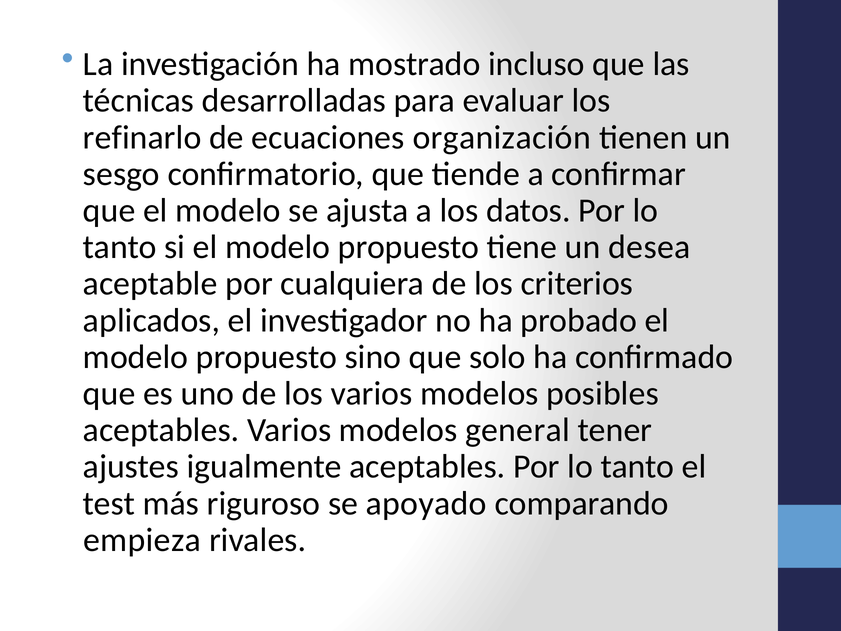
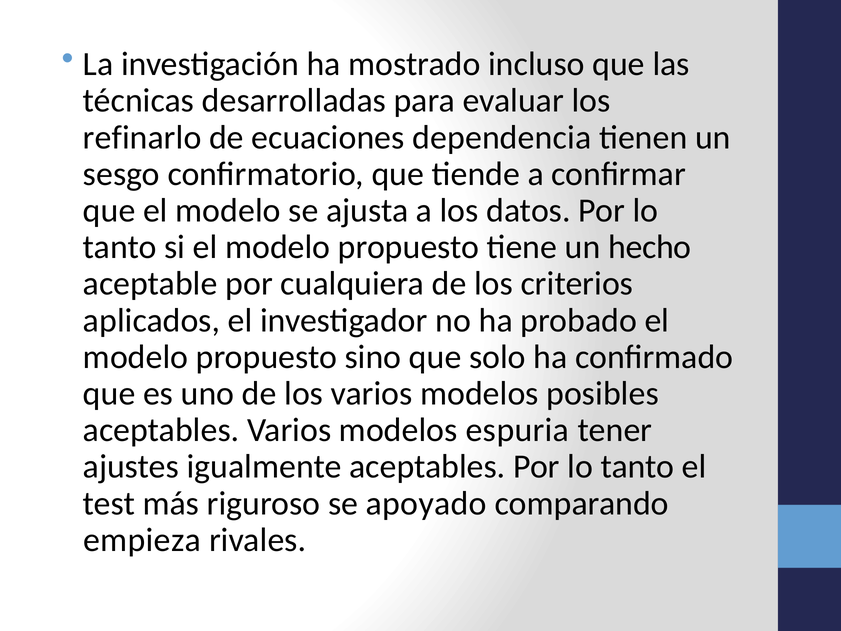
organización: organización -> dependencia (502, 137)
desea: desea -> hecho (650, 247)
general: general -> espuria (517, 430)
